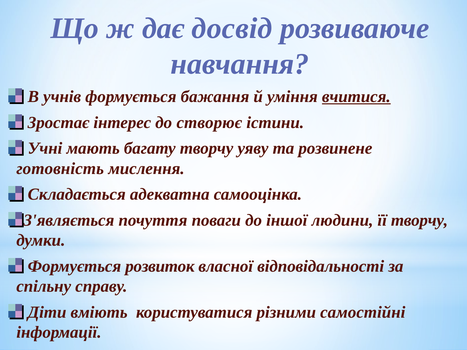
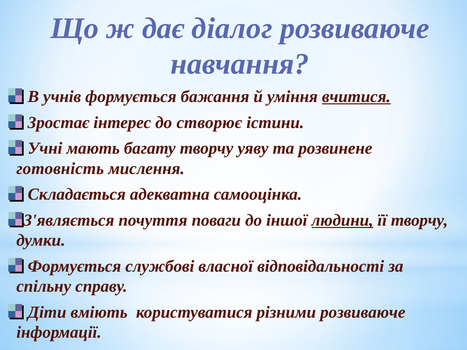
досвід: досвід -> діалог (232, 28)
людини underline: none -> present (342, 220)
розвиток: розвиток -> службові (160, 266)
різними самостійні: самостійні -> розвиваюче (363, 312)
